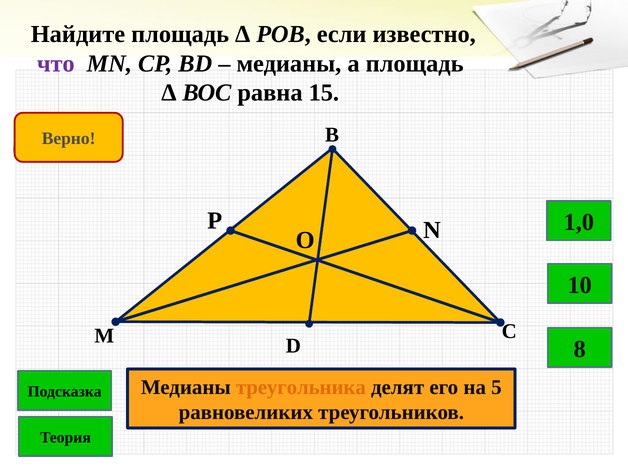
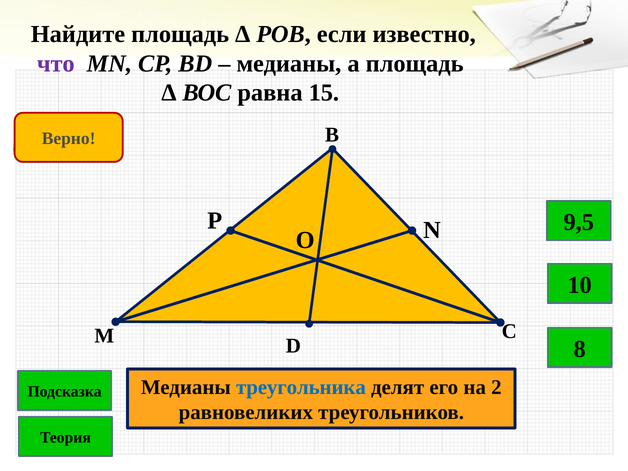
1,0: 1,0 -> 9,5 (579, 222)
треугольника colour: orange -> blue (301, 387)
5: 5 -> 2 (496, 387)
